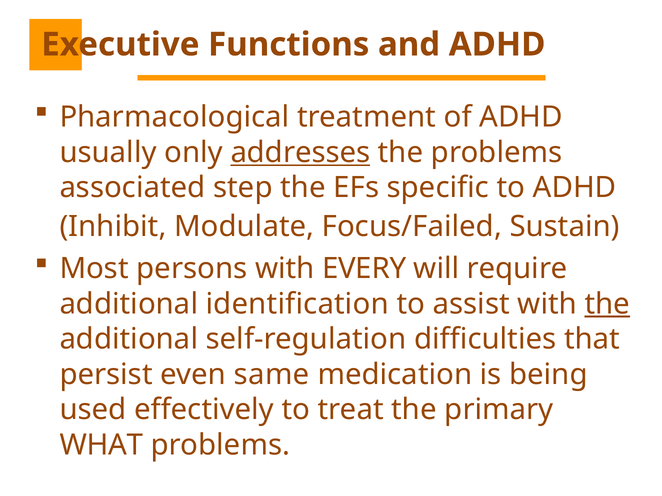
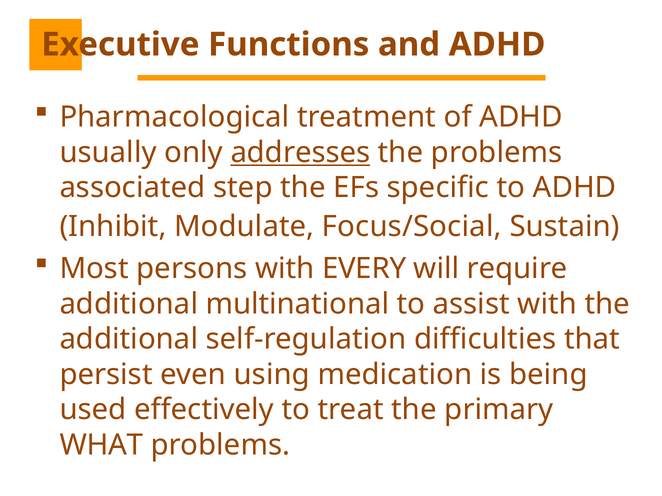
Focus/Failed: Focus/Failed -> Focus/Social (412, 227)
identification: identification -> multinational (297, 304)
the underline: present -> none (607, 304)
same: same -> using (272, 375)
